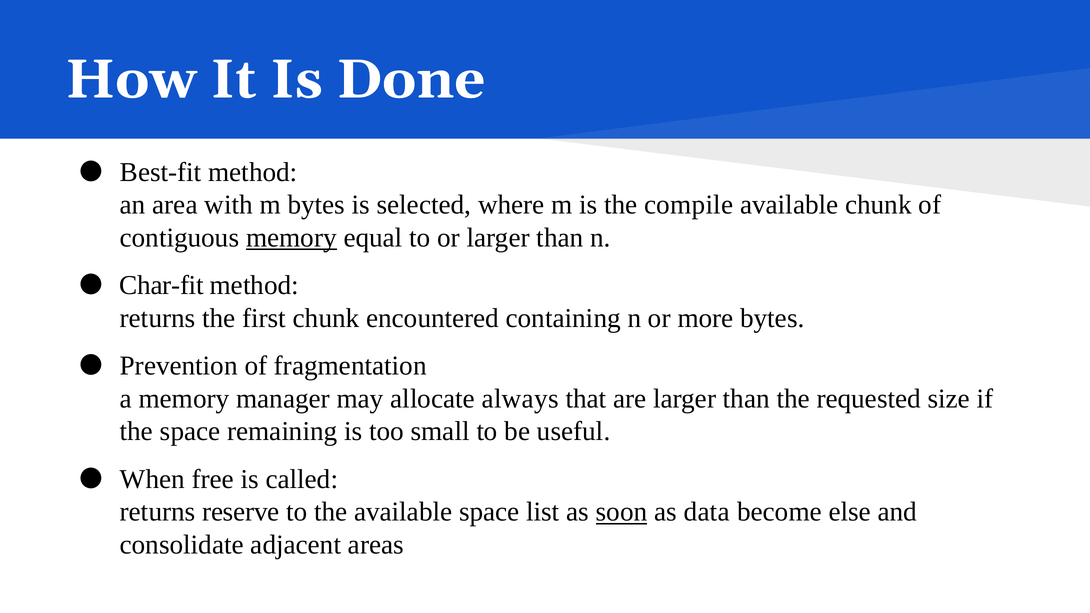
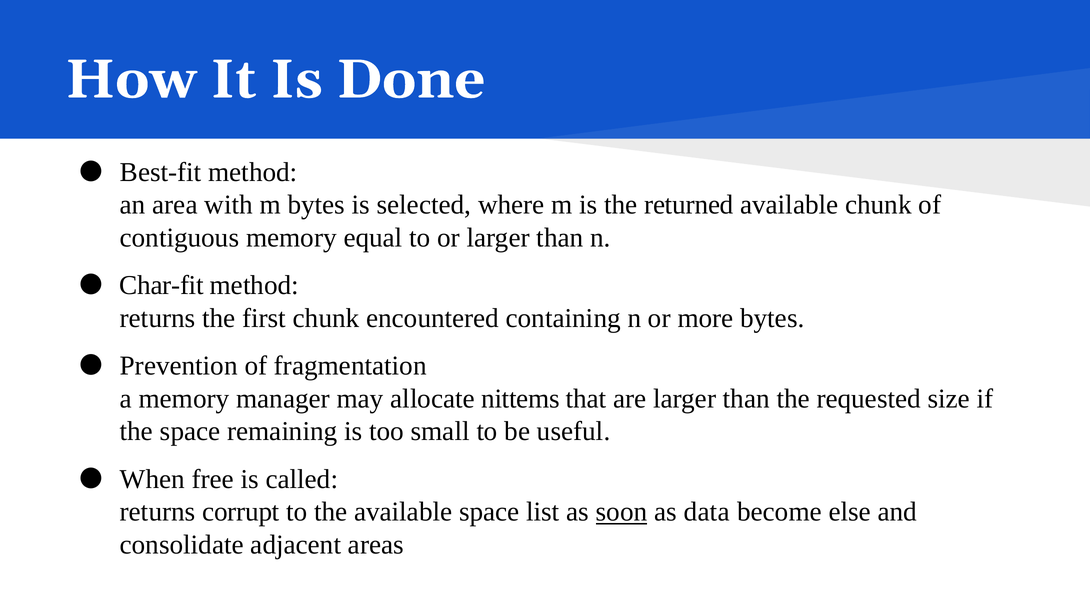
compile: compile -> returned (689, 205)
memory underline: present -> none (291, 238)
always: always -> nittems (520, 399)
reserve: reserve -> corrupt (241, 512)
